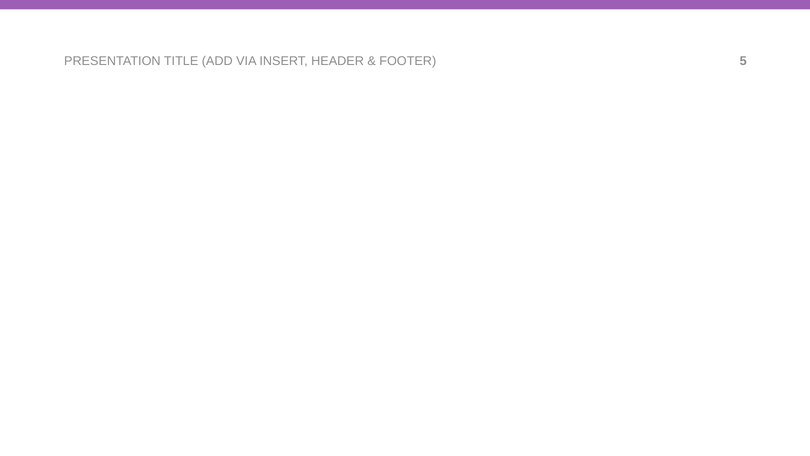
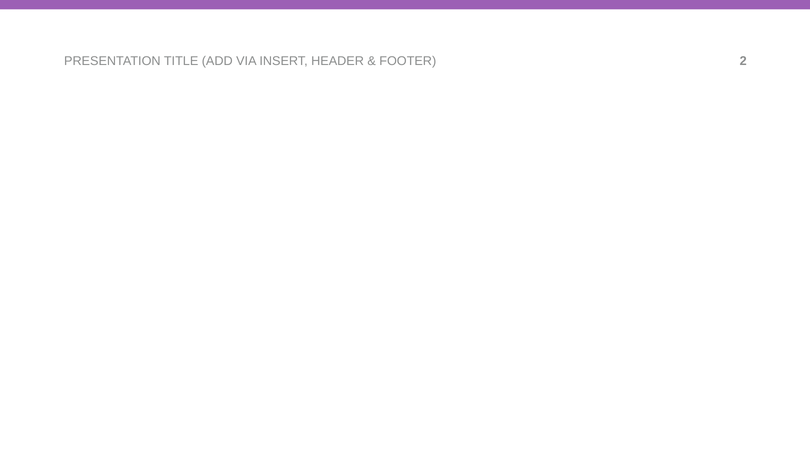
5: 5 -> 2 (743, 61)
